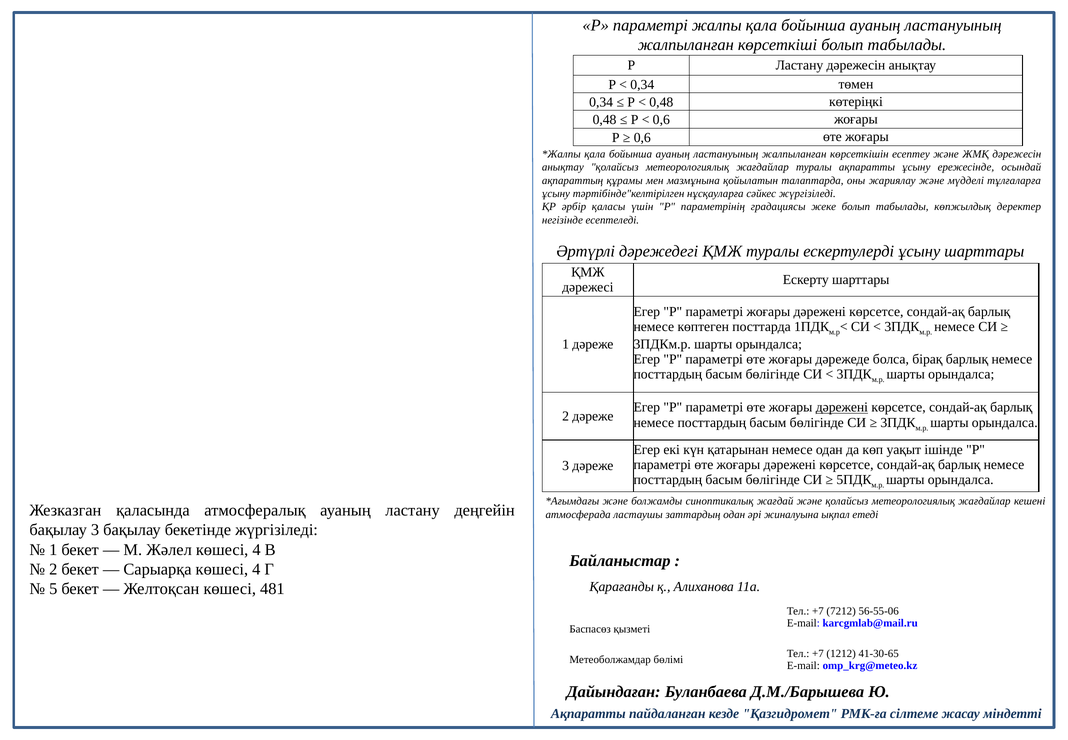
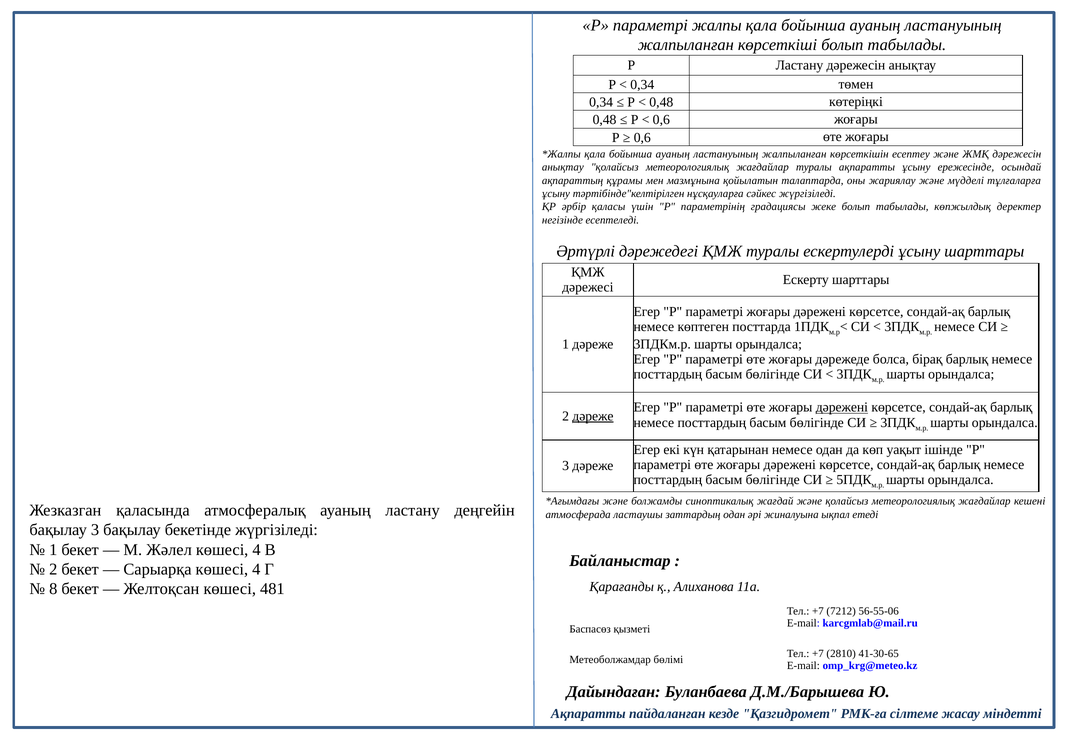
дәреже underline: none -> present (593, 416)
5: 5 -> 8 (53, 589)
1212: 1212 -> 2810 (841, 653)
